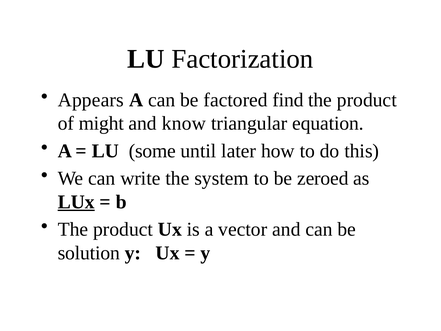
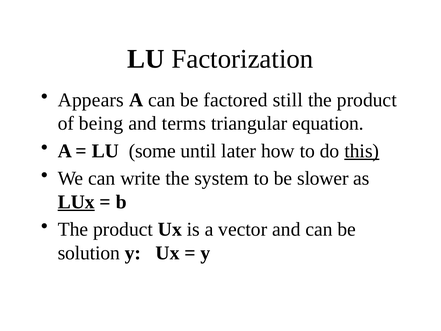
find: find -> still (288, 100)
might: might -> being (101, 123)
know: know -> terms (184, 123)
this underline: none -> present (362, 151)
zeroed: zeroed -> slower (323, 178)
